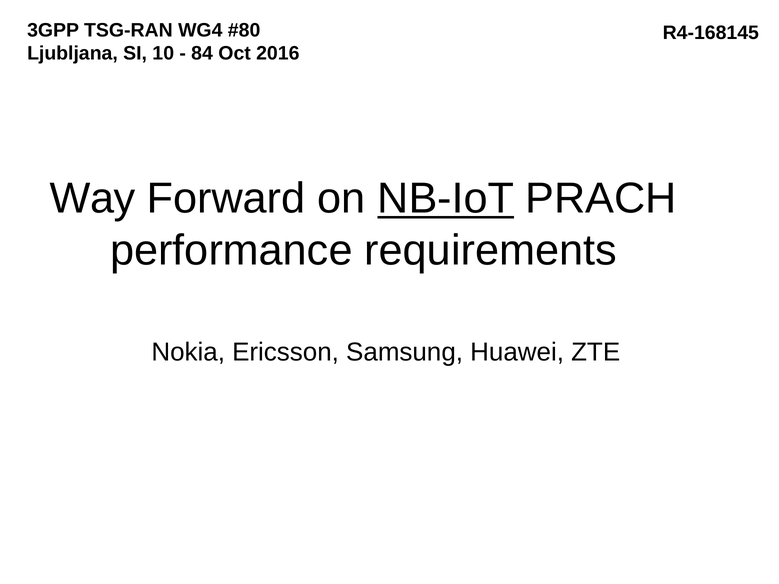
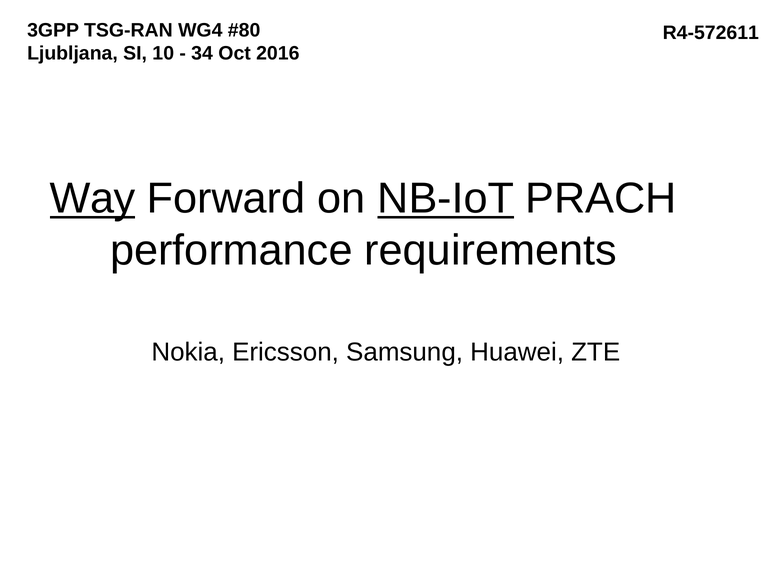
R4-168145: R4-168145 -> R4-572611 (711, 33)
84: 84 -> 34 (202, 54)
Way underline: none -> present (93, 199)
